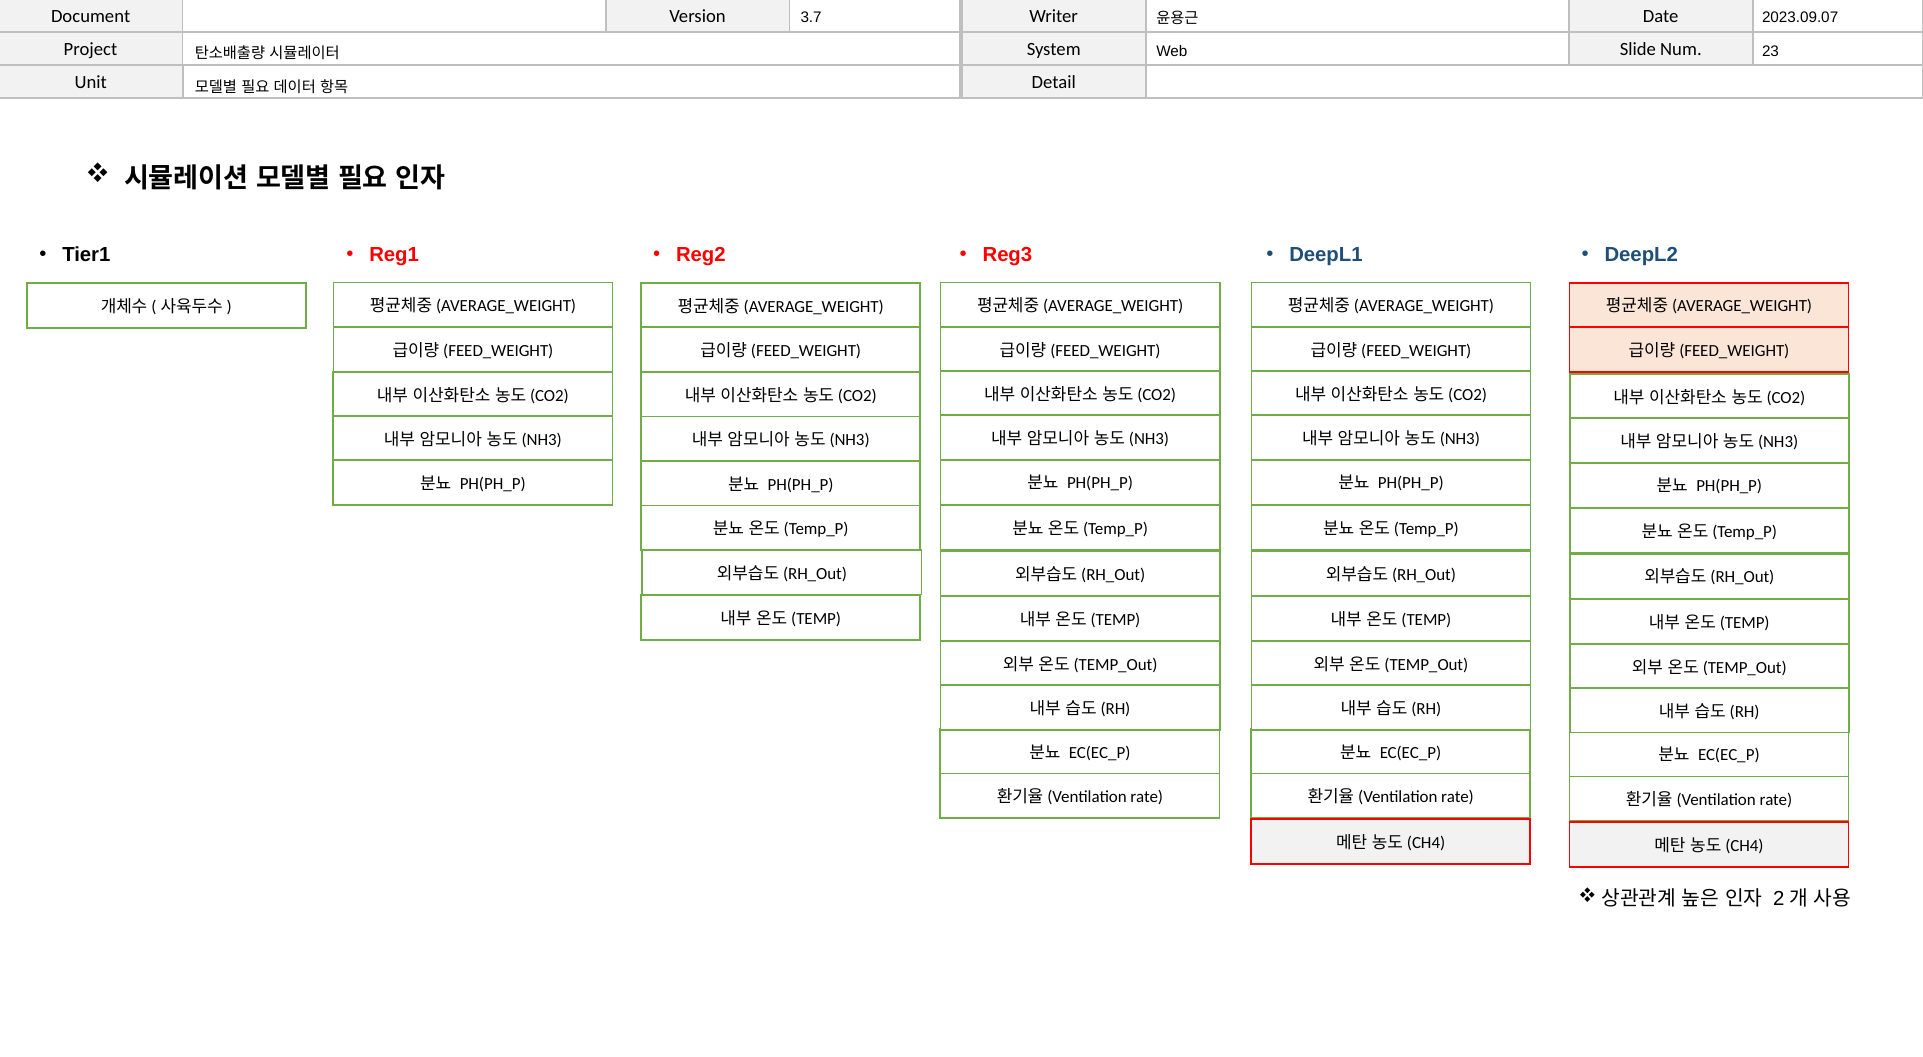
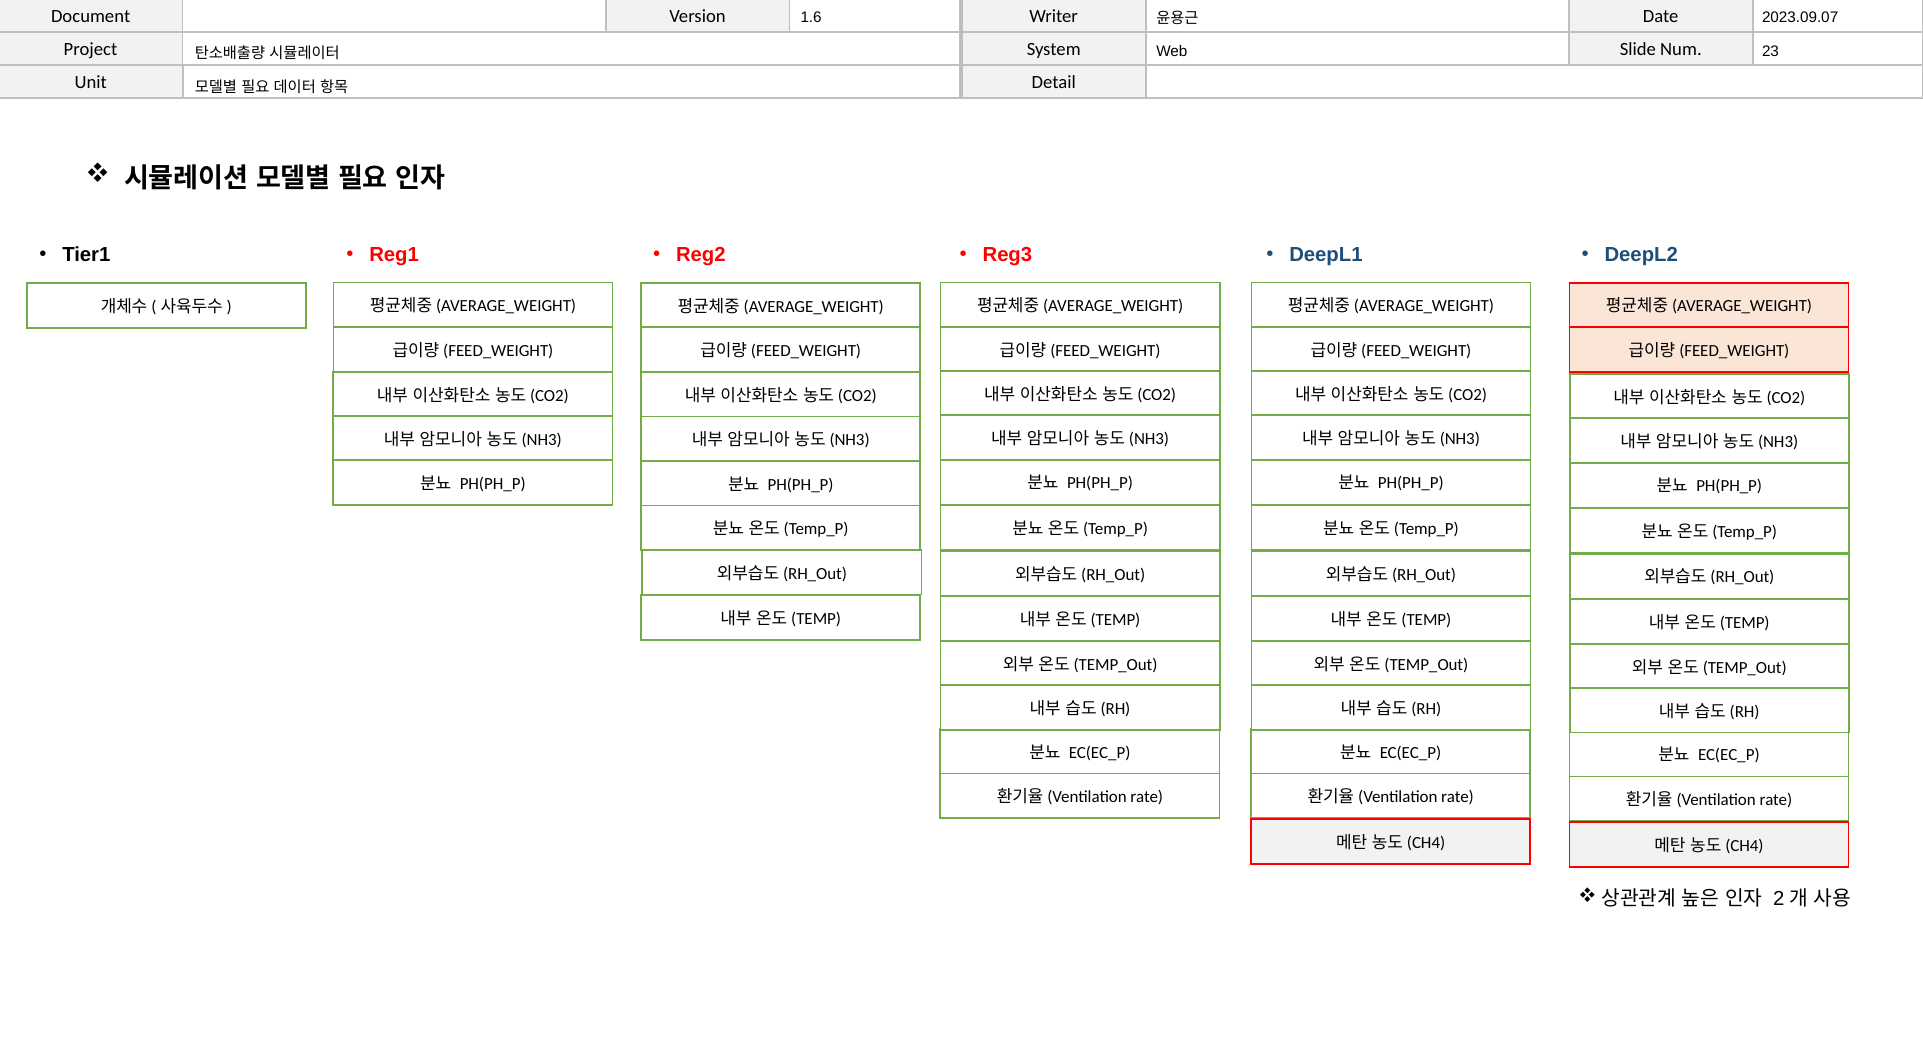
3.7: 3.7 -> 1.6 (811, 17)
